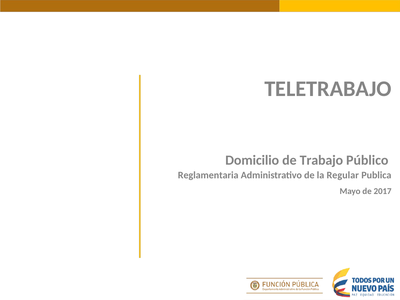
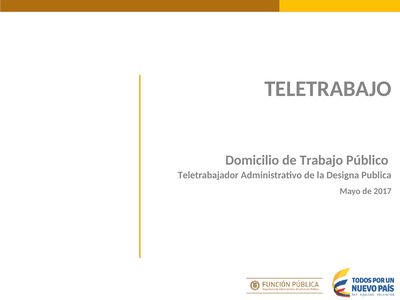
Reglamentaria: Reglamentaria -> Teletrabajador (208, 175)
Regular: Regular -> Designa (343, 175)
